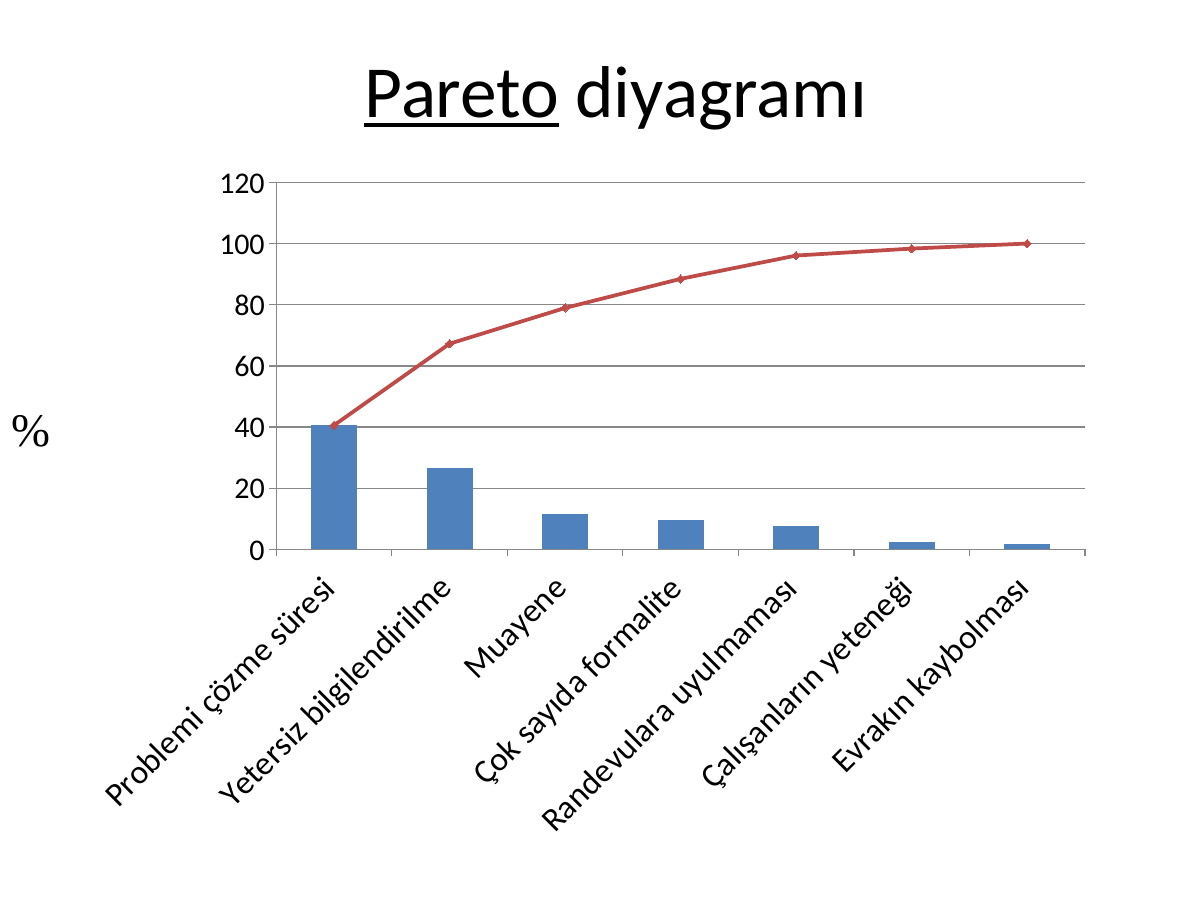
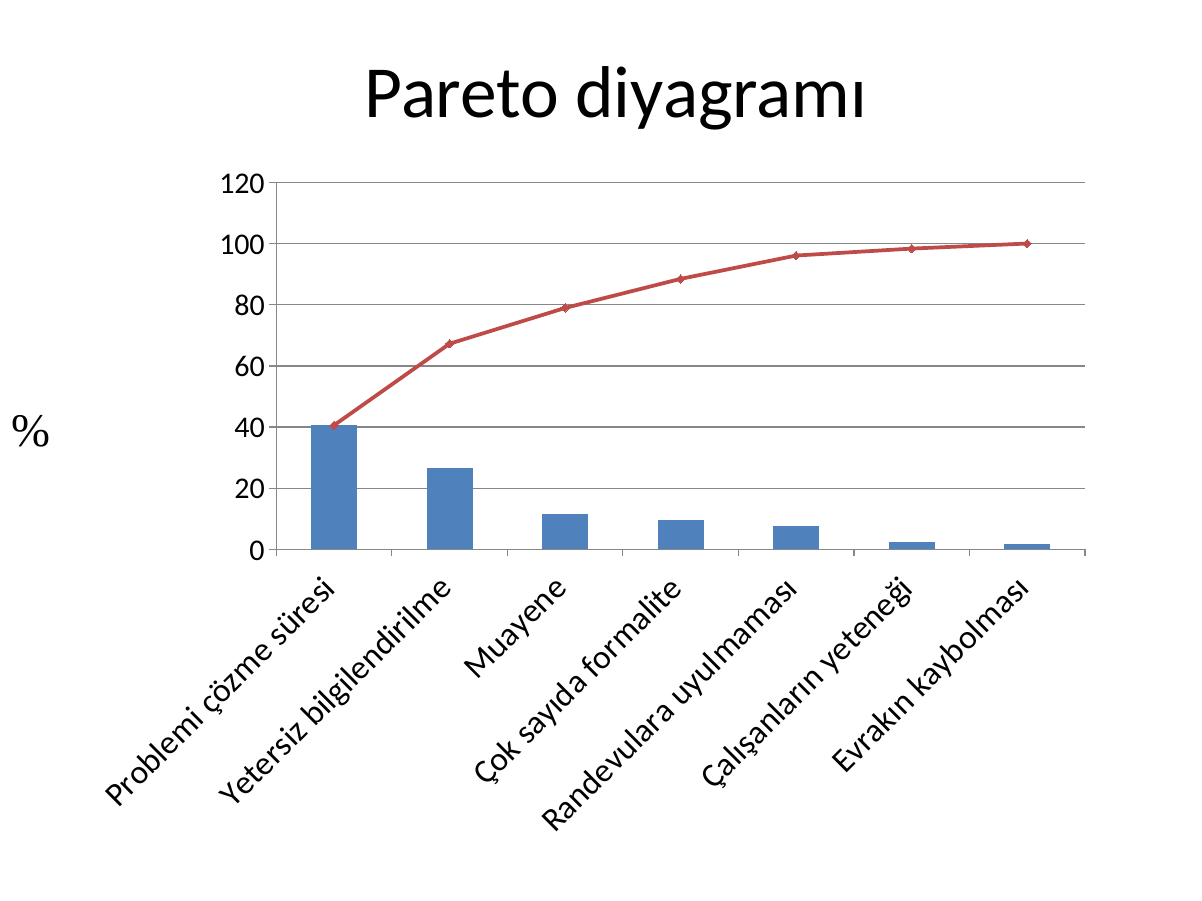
Pareto underline: present -> none (462, 94)
